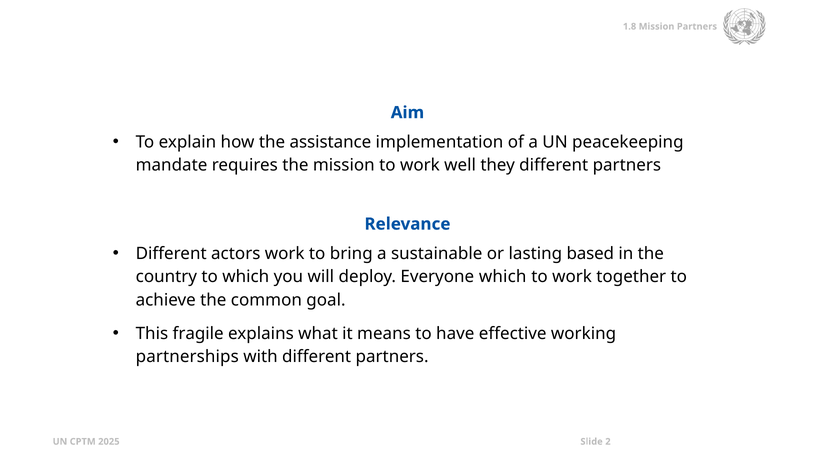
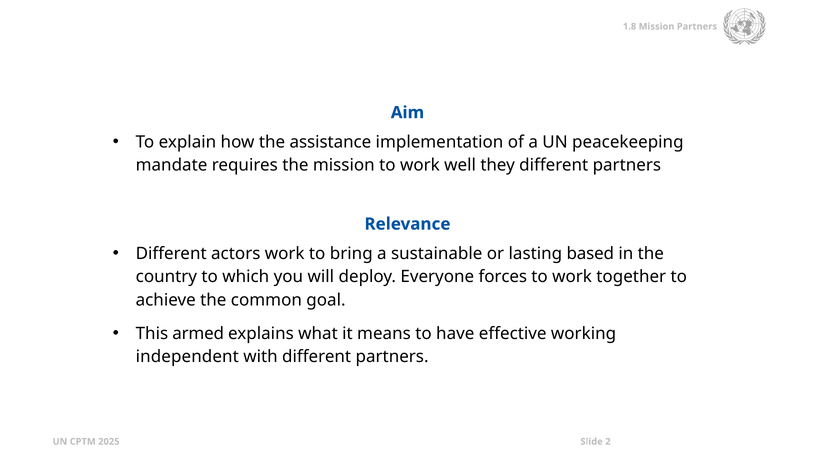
Everyone which: which -> forces (503, 276)
fragile: fragile -> armed (198, 333)
partnerships: partnerships -> independent (187, 356)
